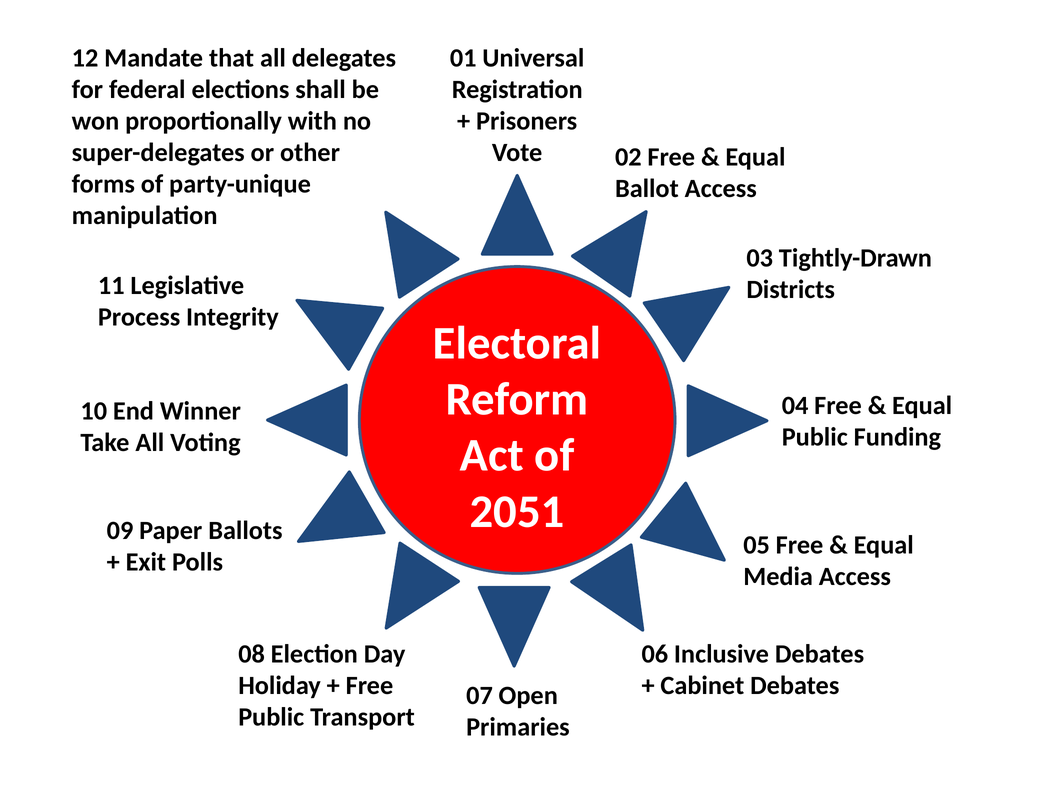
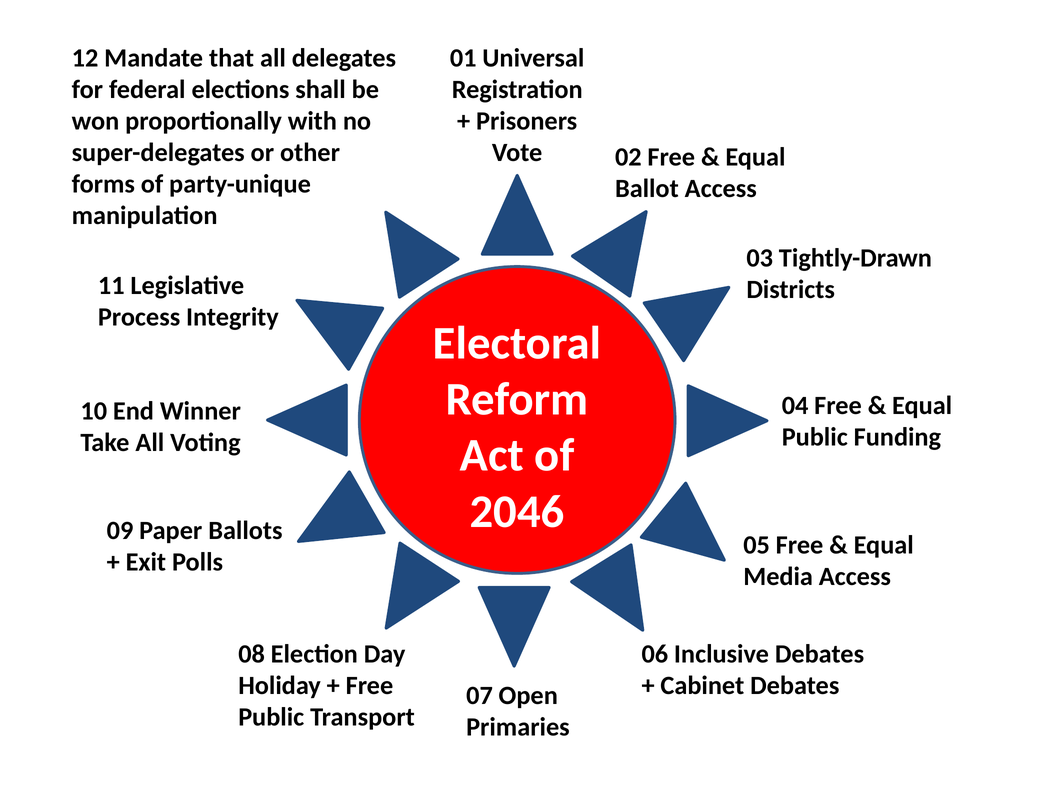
2051: 2051 -> 2046 (517, 512)
